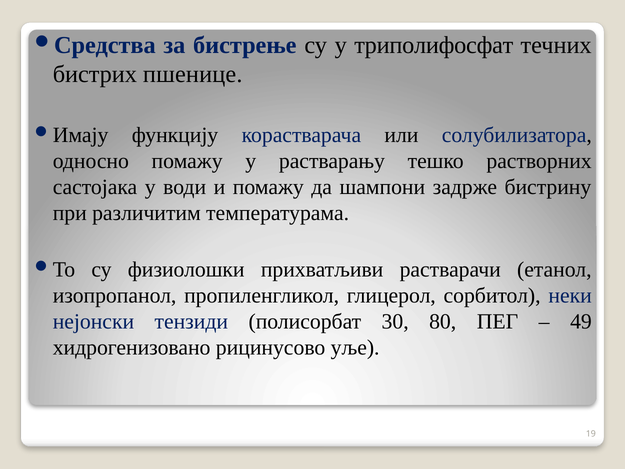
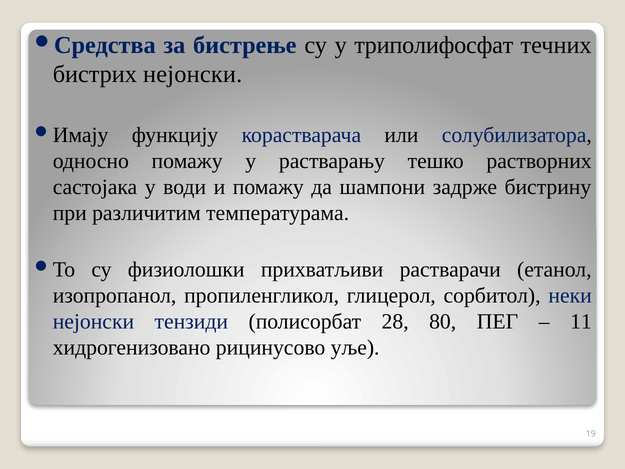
бистрих пшенице: пшенице -> нејонски (193, 74)
30: 30 -> 28 (395, 322)
49: 49 -> 11 (581, 322)
